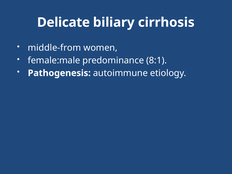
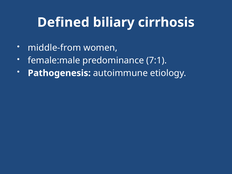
Delicate: Delicate -> Defined (63, 22)
8:1: 8:1 -> 7:1 (157, 60)
